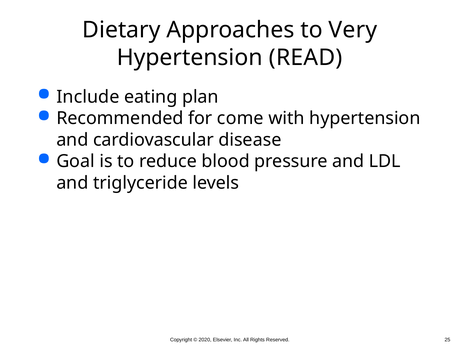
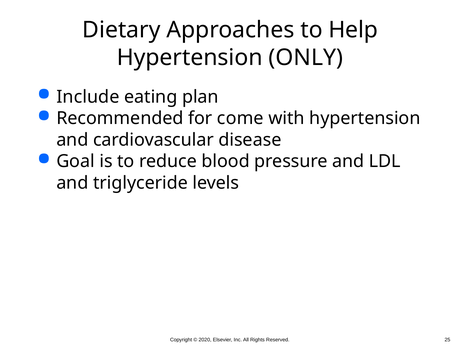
Very: Very -> Help (353, 30)
READ: READ -> ONLY (306, 58)
